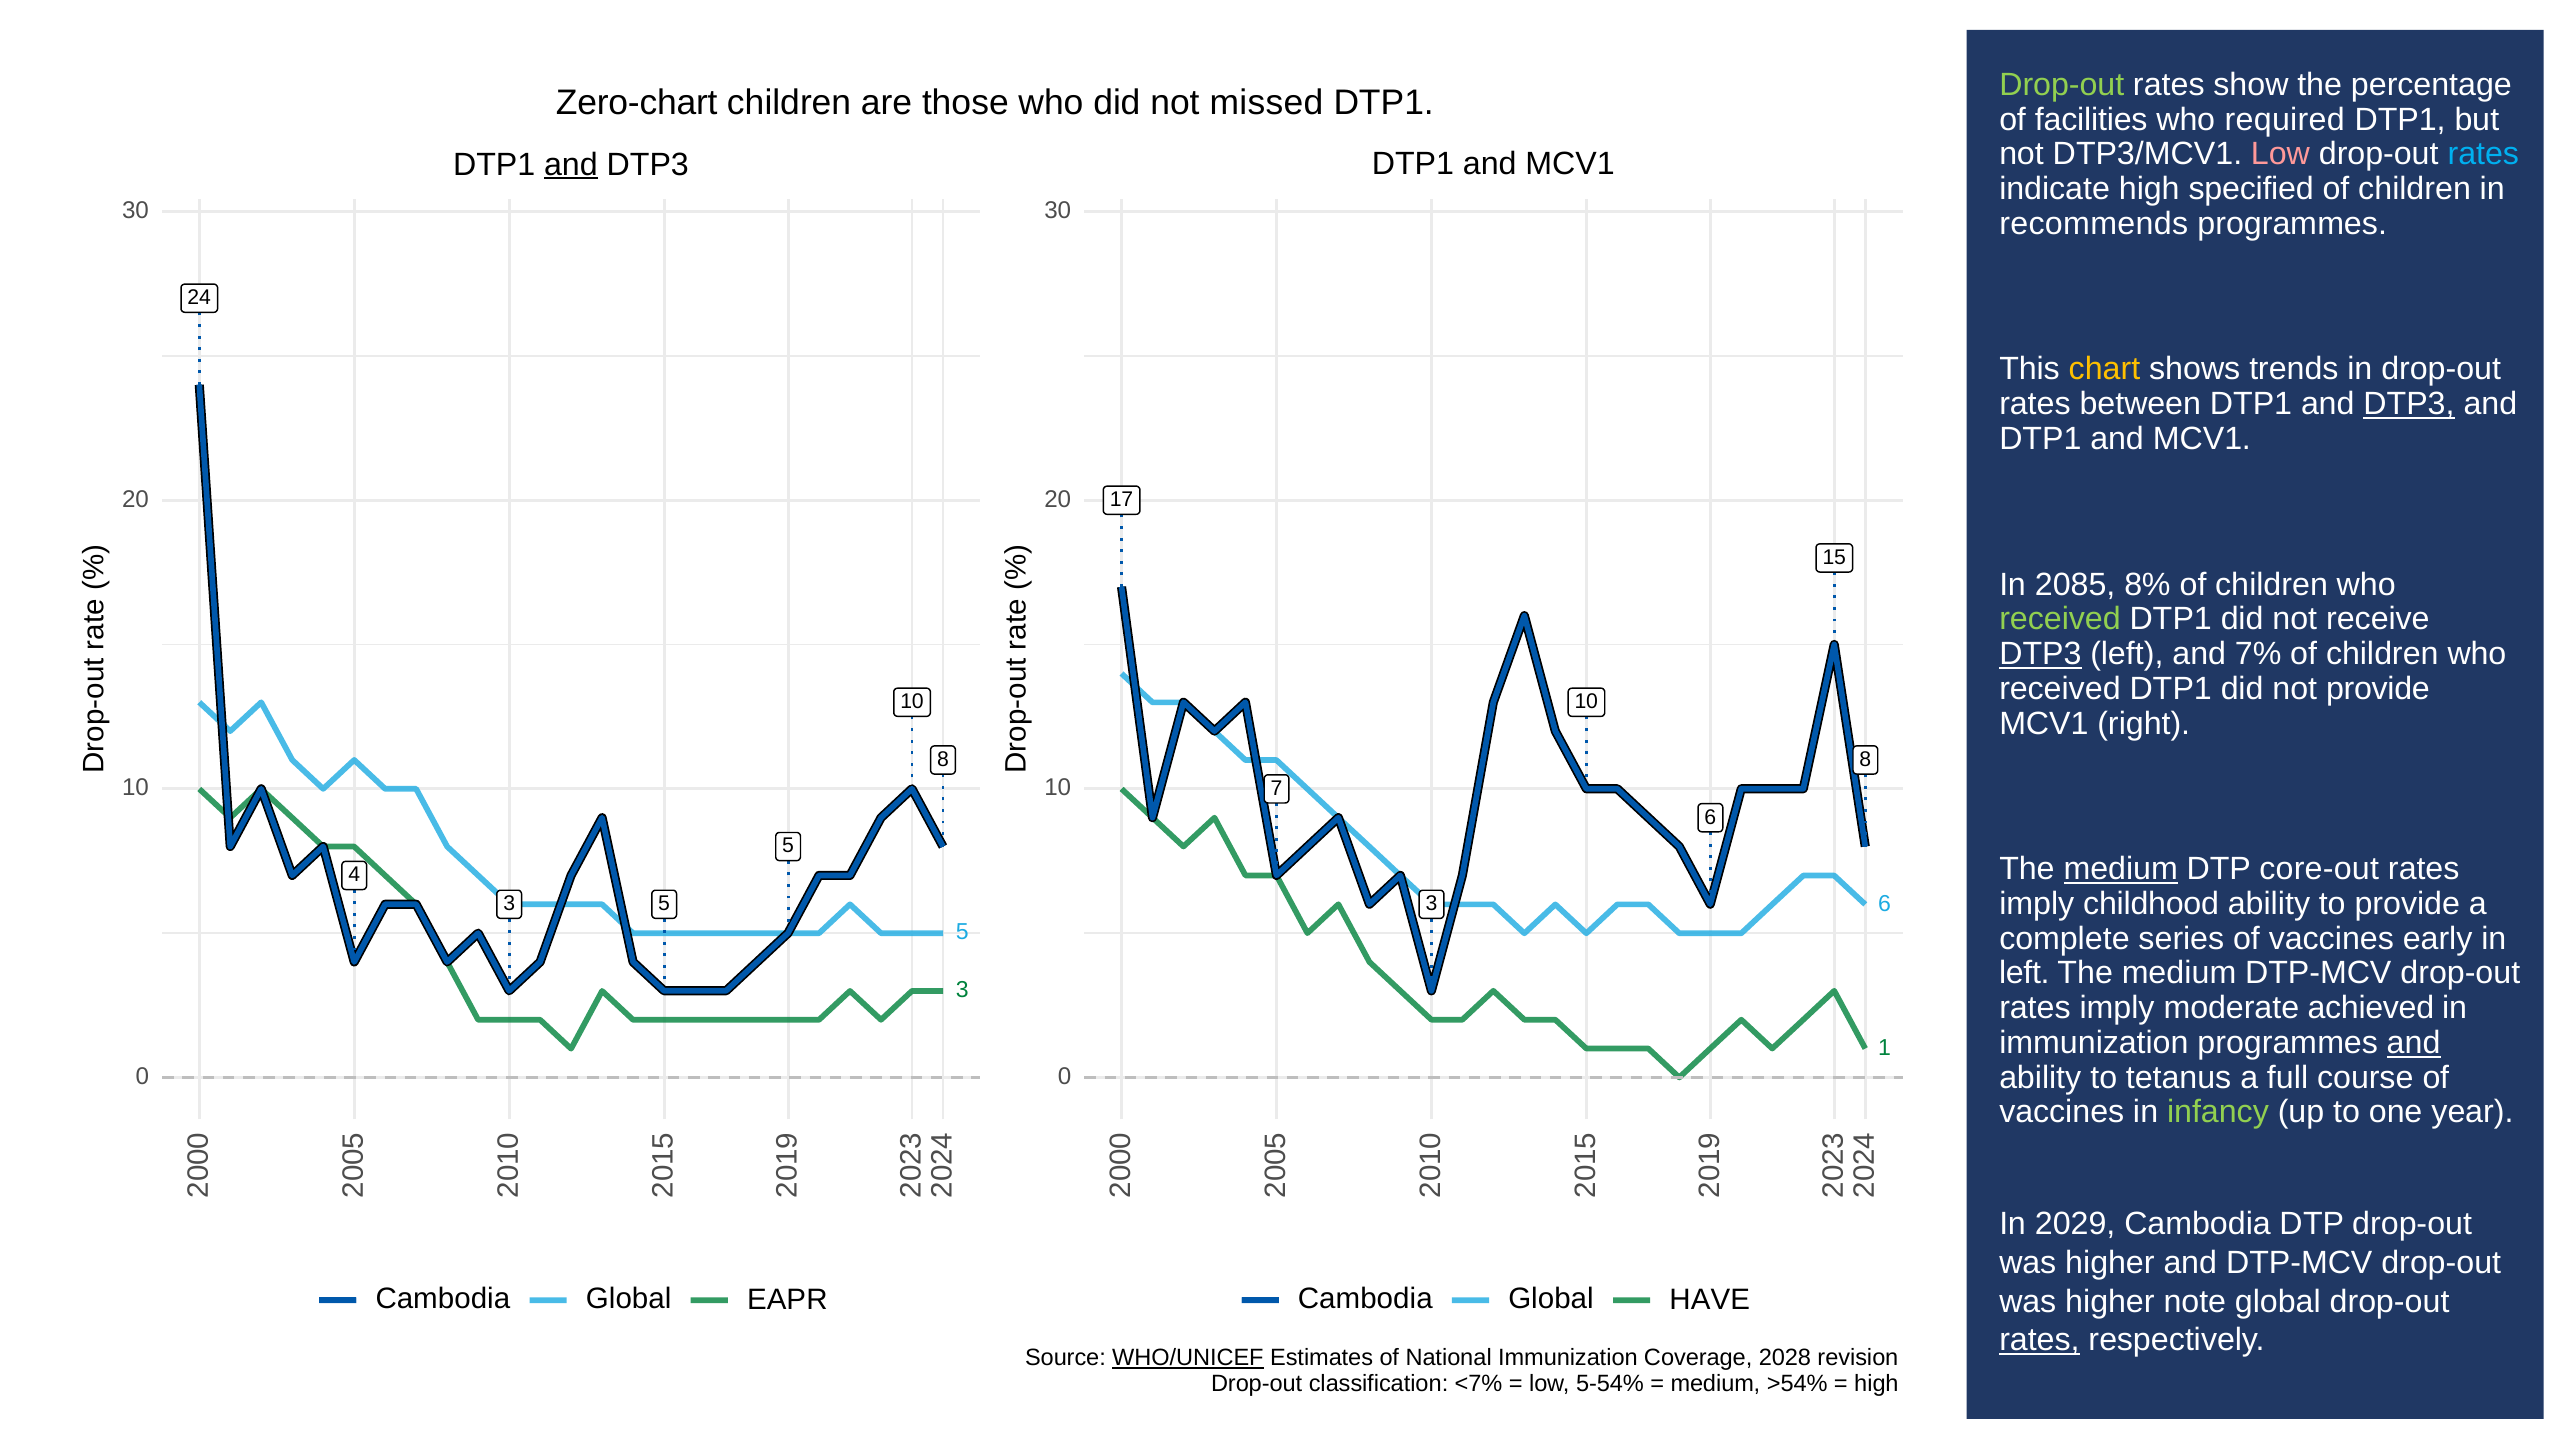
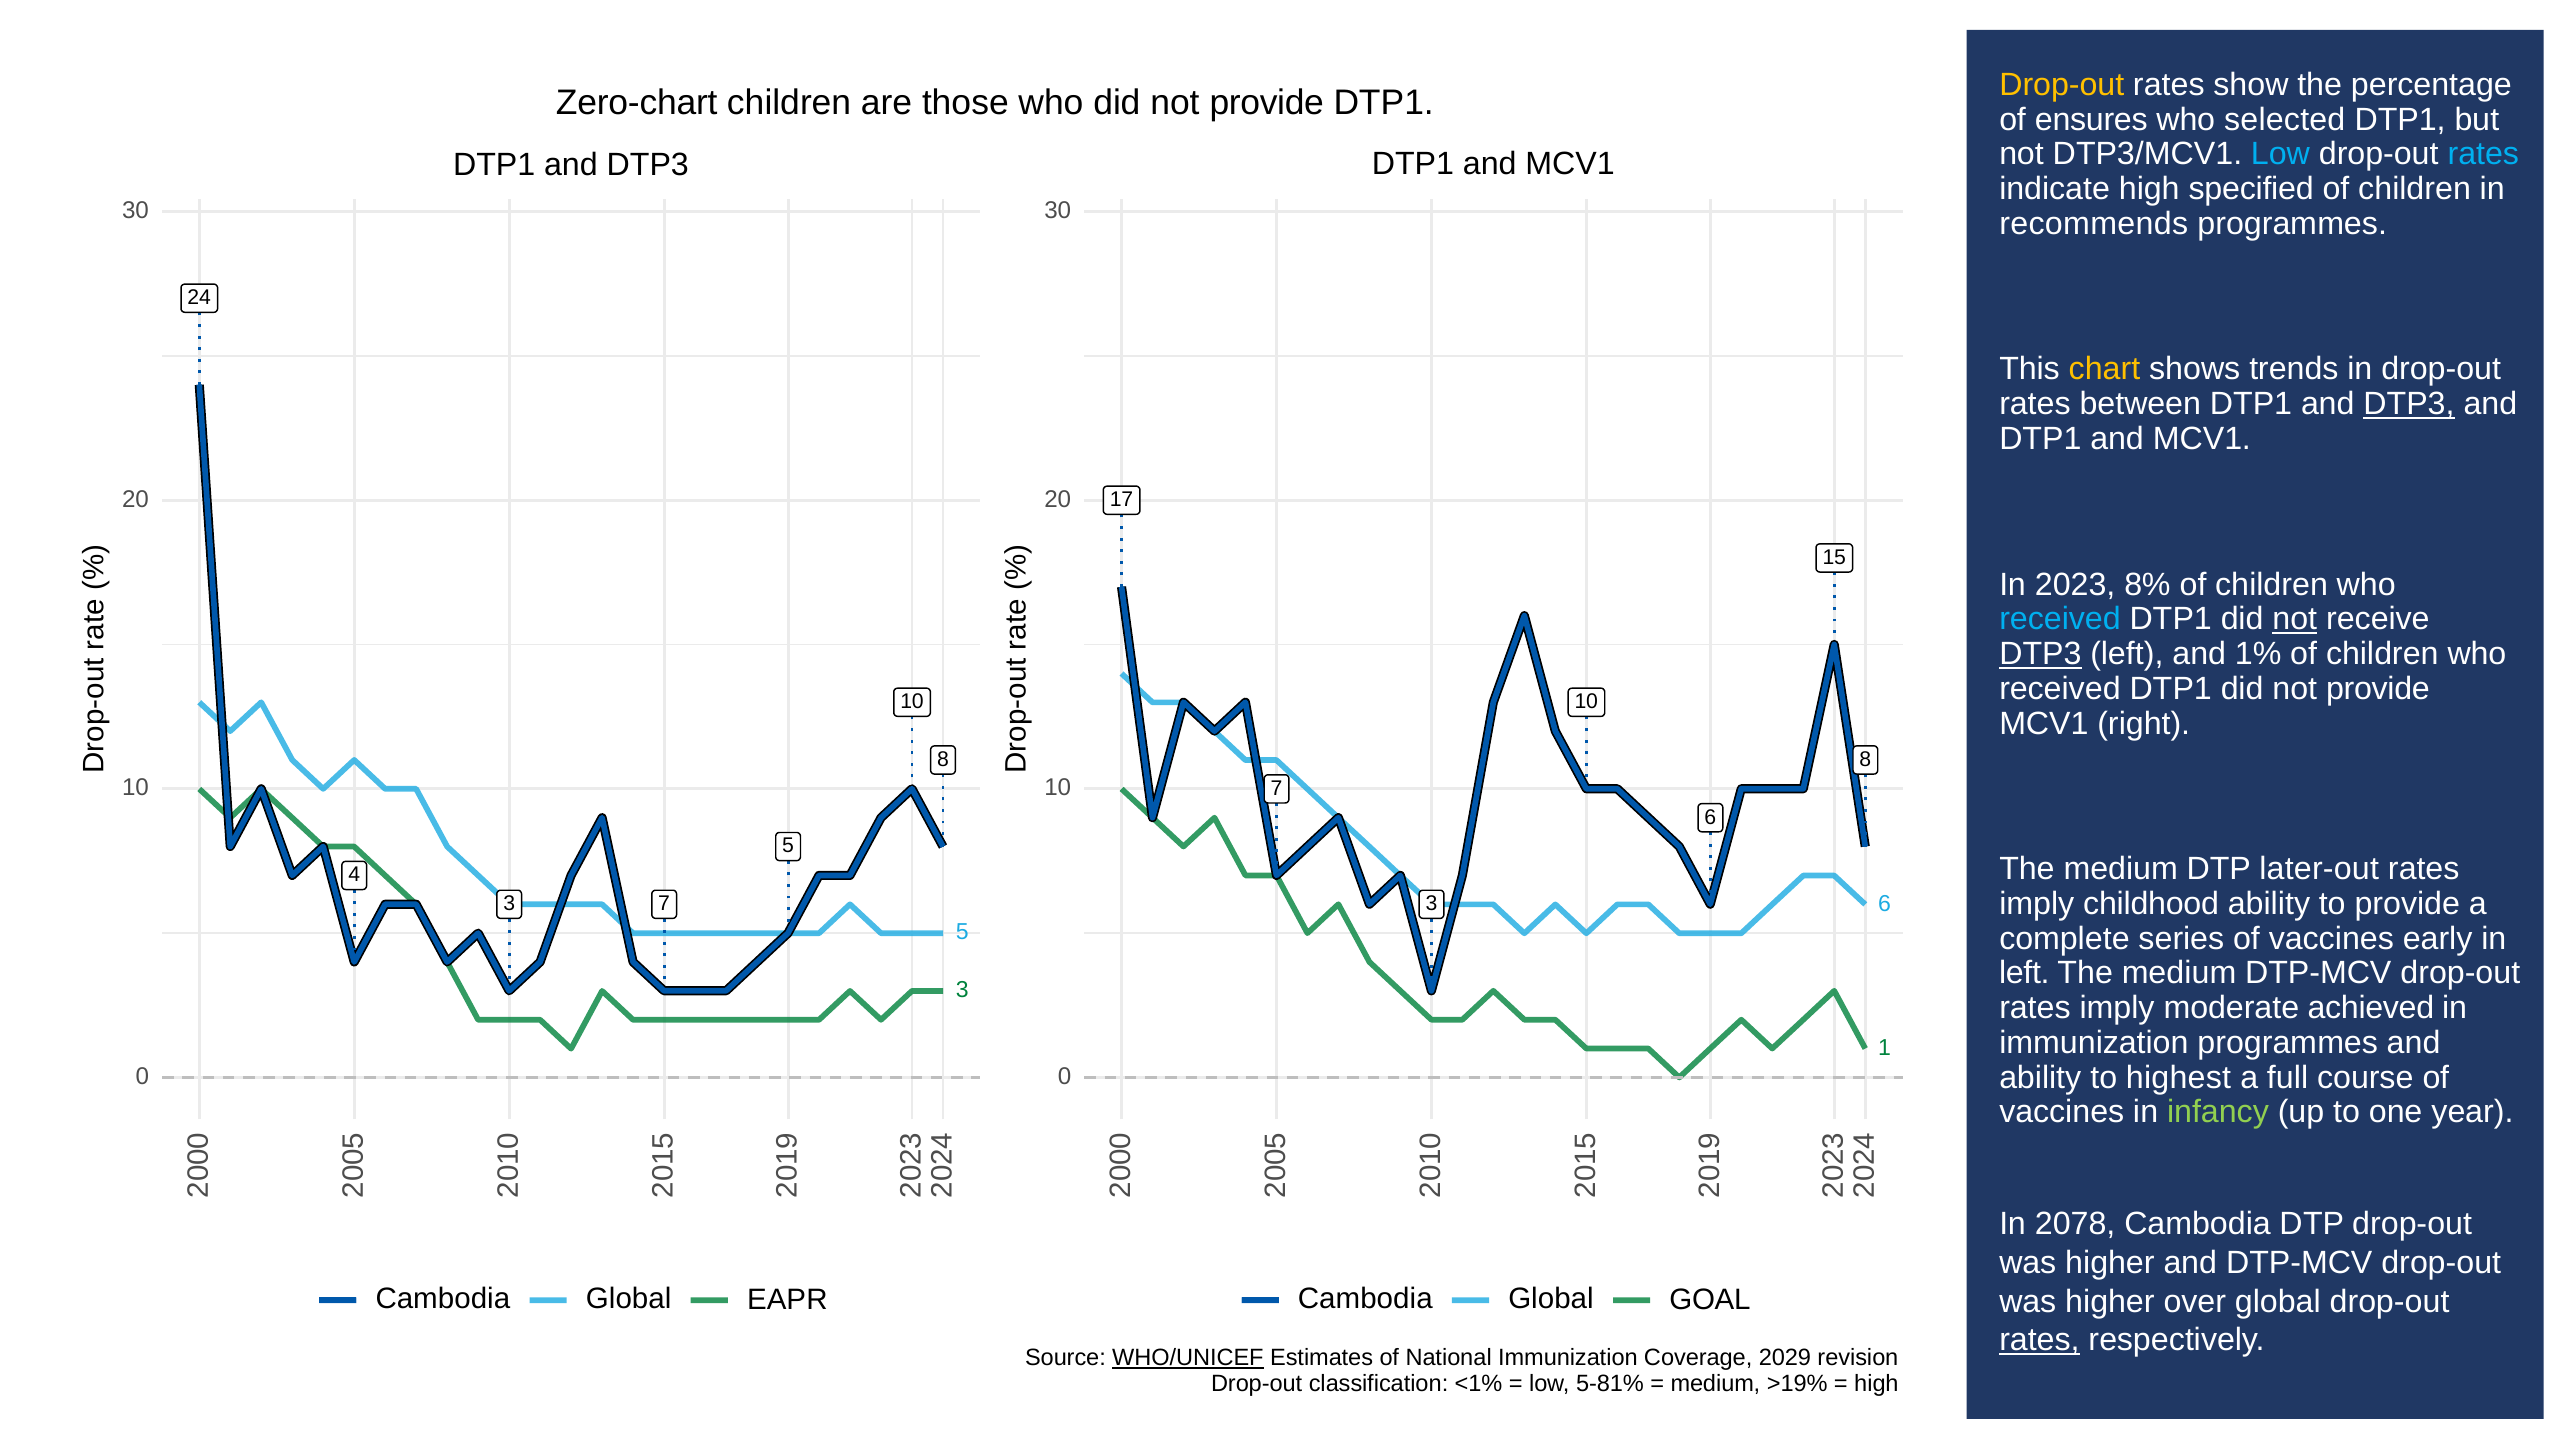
Drop-out colour: light green -> yellow (2062, 85)
who did not missed: missed -> provide (1267, 103)
facilities: facilities -> ensures (2091, 119)
required: required -> selected (2285, 119)
Low colour: pink -> light blue (2280, 154)
and underline: present -> none (571, 164)
2085: 2085 -> 2023 (2075, 584)
received colour: light green -> light blue (2060, 619)
not underline: none -> present (2295, 619)
7%: 7% -> 1% (2258, 654)
medium underline: present -> none (2121, 869)
core-out: core-out -> later-out (2319, 869)
3 5: 5 -> 7 (664, 904)
and underline: present -> none (2414, 1043)
tetanus: tetanus -> highest (2178, 1078)
2029: 2029 -> 2078 (2075, 1224)
HAVE: HAVE -> GOAL (1710, 1299)
note: note -> over (2195, 1302)
2028: 2028 -> 2029 (1785, 1358)
<7%: <7% -> <1% (1478, 1383)
5-54%: 5-54% -> 5-81% (1610, 1383)
>54%: >54% -> >19% (1797, 1383)
